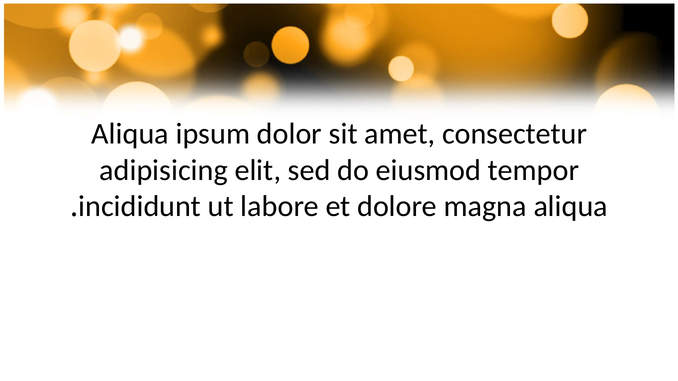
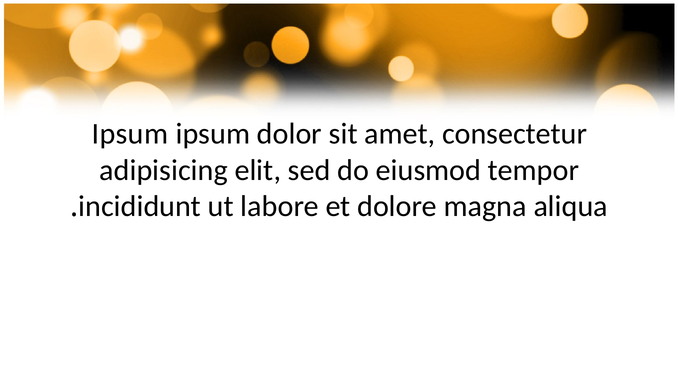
Aliqua: Aliqua -> Ipsum (130, 134)
